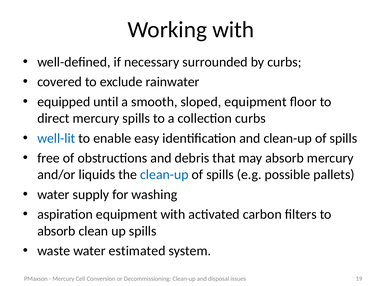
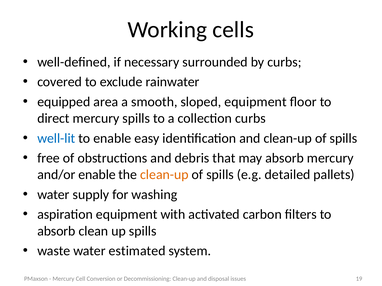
Working with: with -> cells (233, 30)
until: until -> area (106, 102)
and/or liquids: liquids -> enable (97, 175)
clean-up colour: blue -> orange (164, 175)
possible: possible -> detailed (288, 175)
